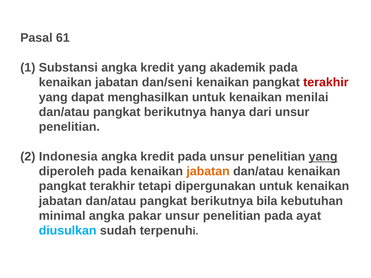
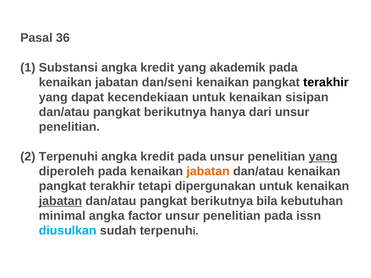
61: 61 -> 36 (63, 38)
terakhir colour: red -> black (326, 82)
menghasilkan: menghasilkan -> kecendekiaan (148, 97)
menilai: menilai -> sisipan (307, 97)
Indonesia: Indonesia -> Terpenuhi (68, 157)
jabatan underline: none -> present (60, 201)
pakar: pakar -> factor (145, 216)
ayat: ayat -> issn (309, 216)
